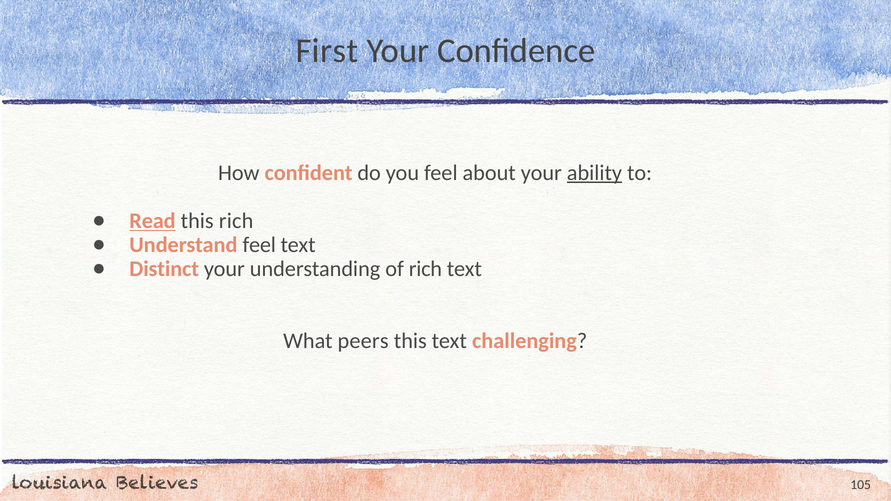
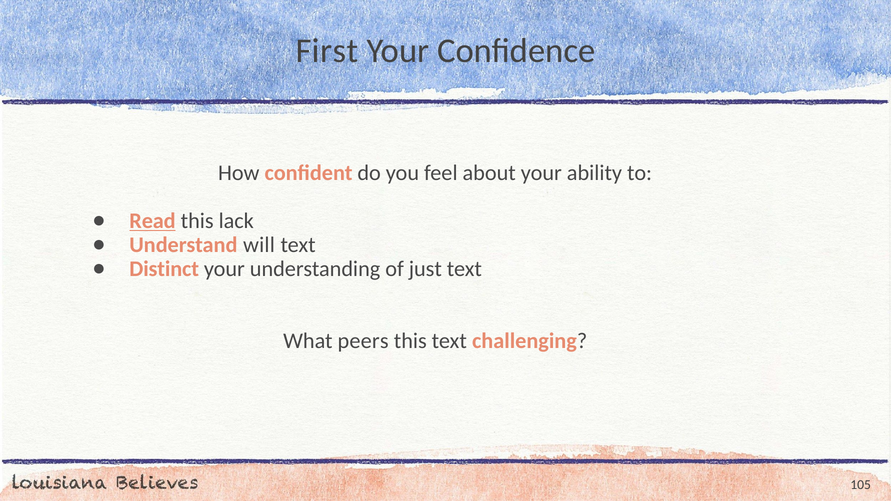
ability underline: present -> none (594, 173)
this rich: rich -> lack (236, 221)
Understand feel: feel -> will (259, 245)
of rich: rich -> just (425, 269)
